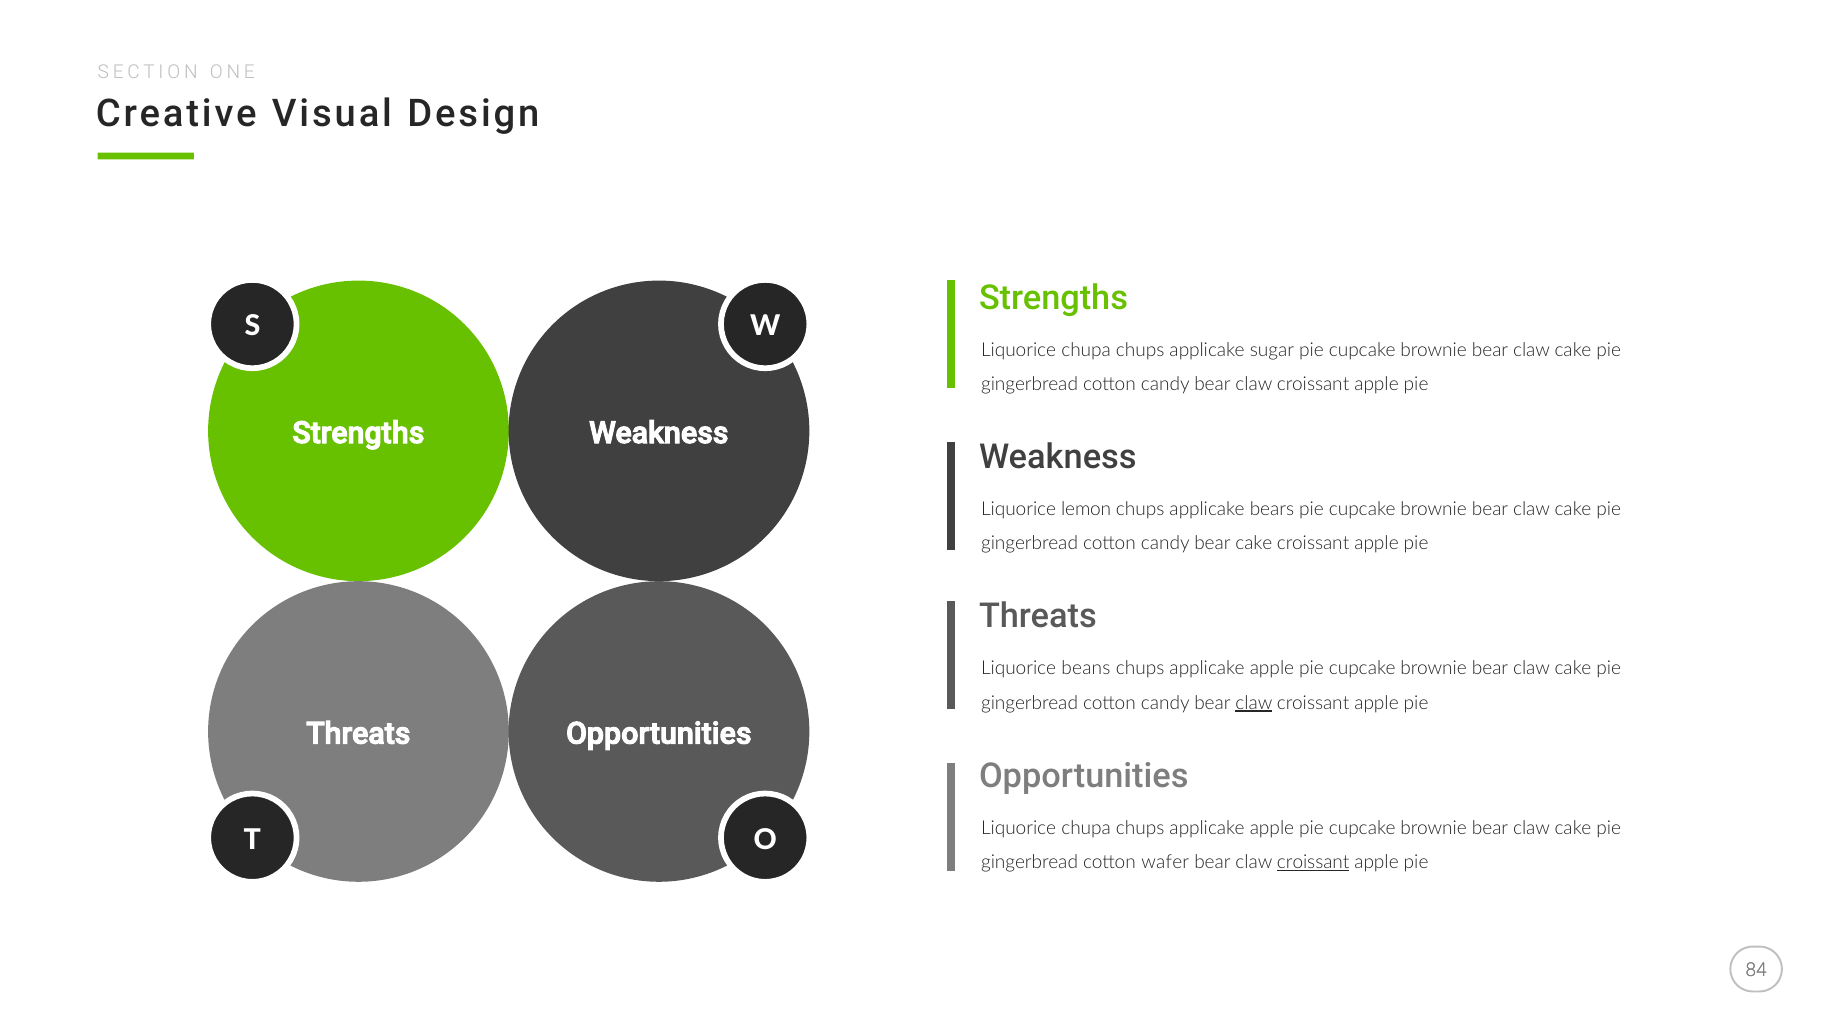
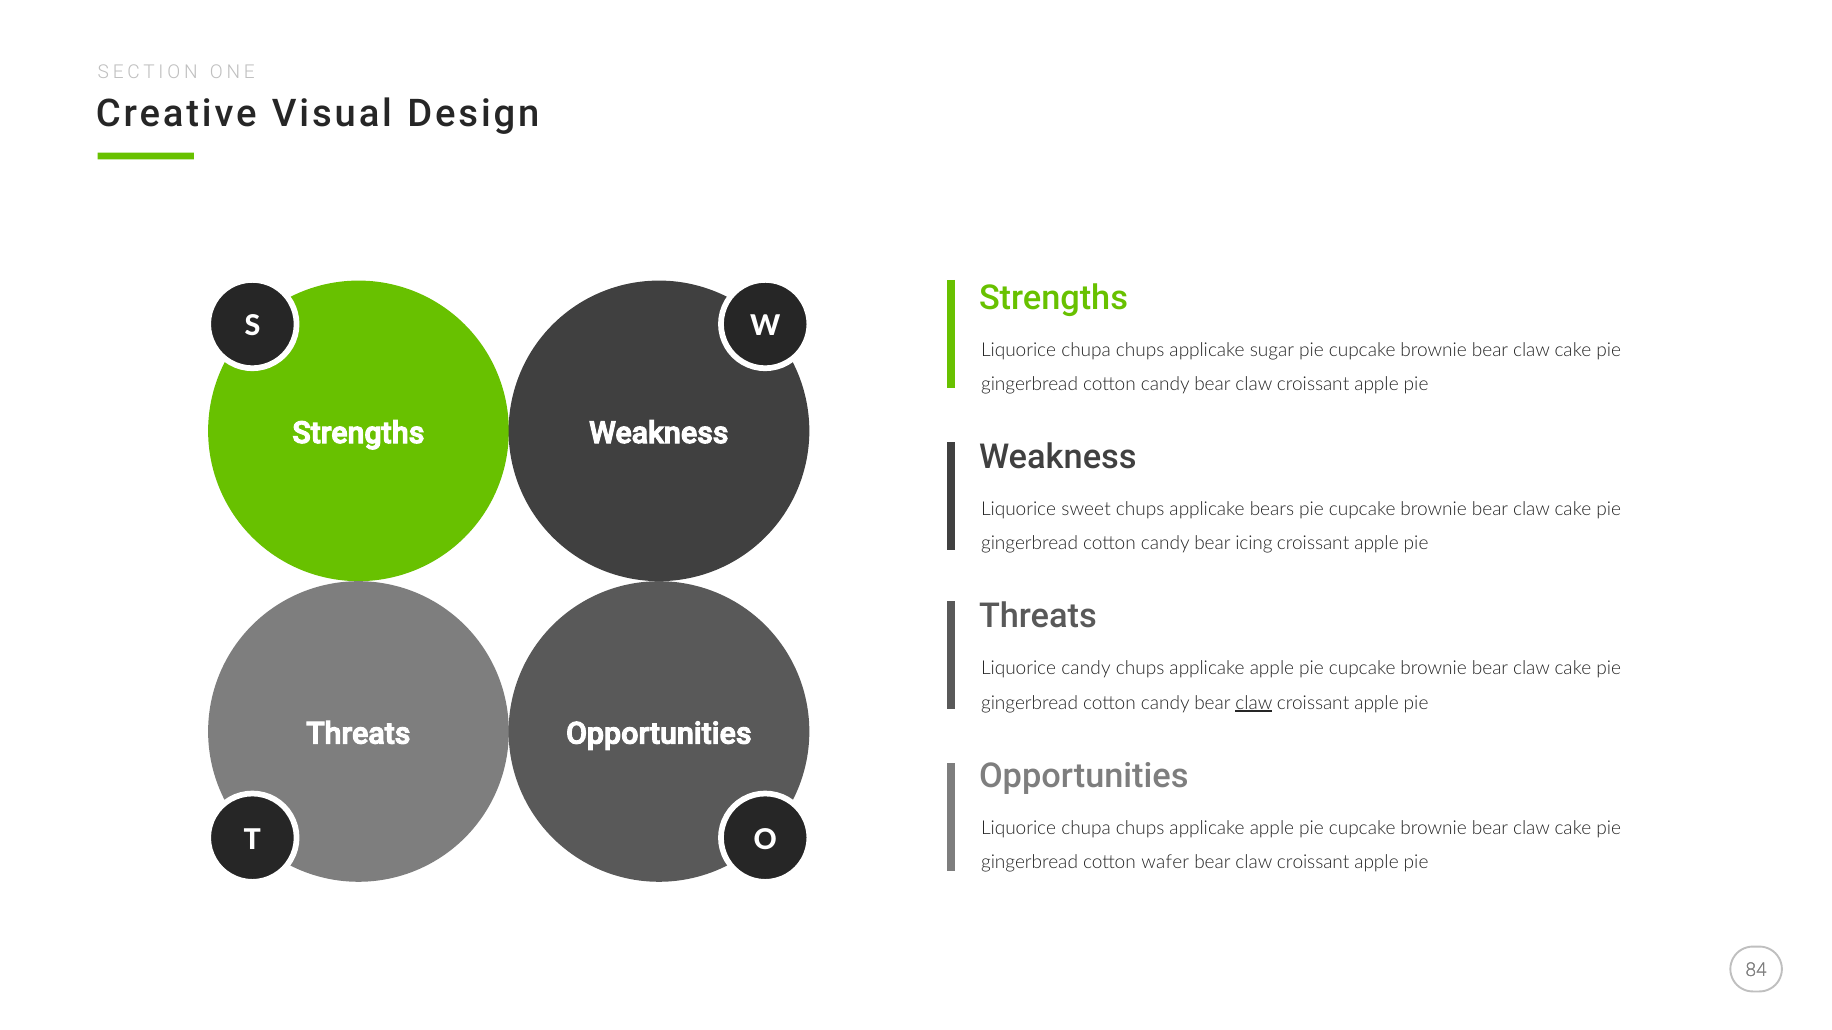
lemon: lemon -> sweet (1086, 509)
bear cake: cake -> icing (1254, 544)
Liquorice beans: beans -> candy (1086, 669)
croissant underline: present -> none (1313, 863)
